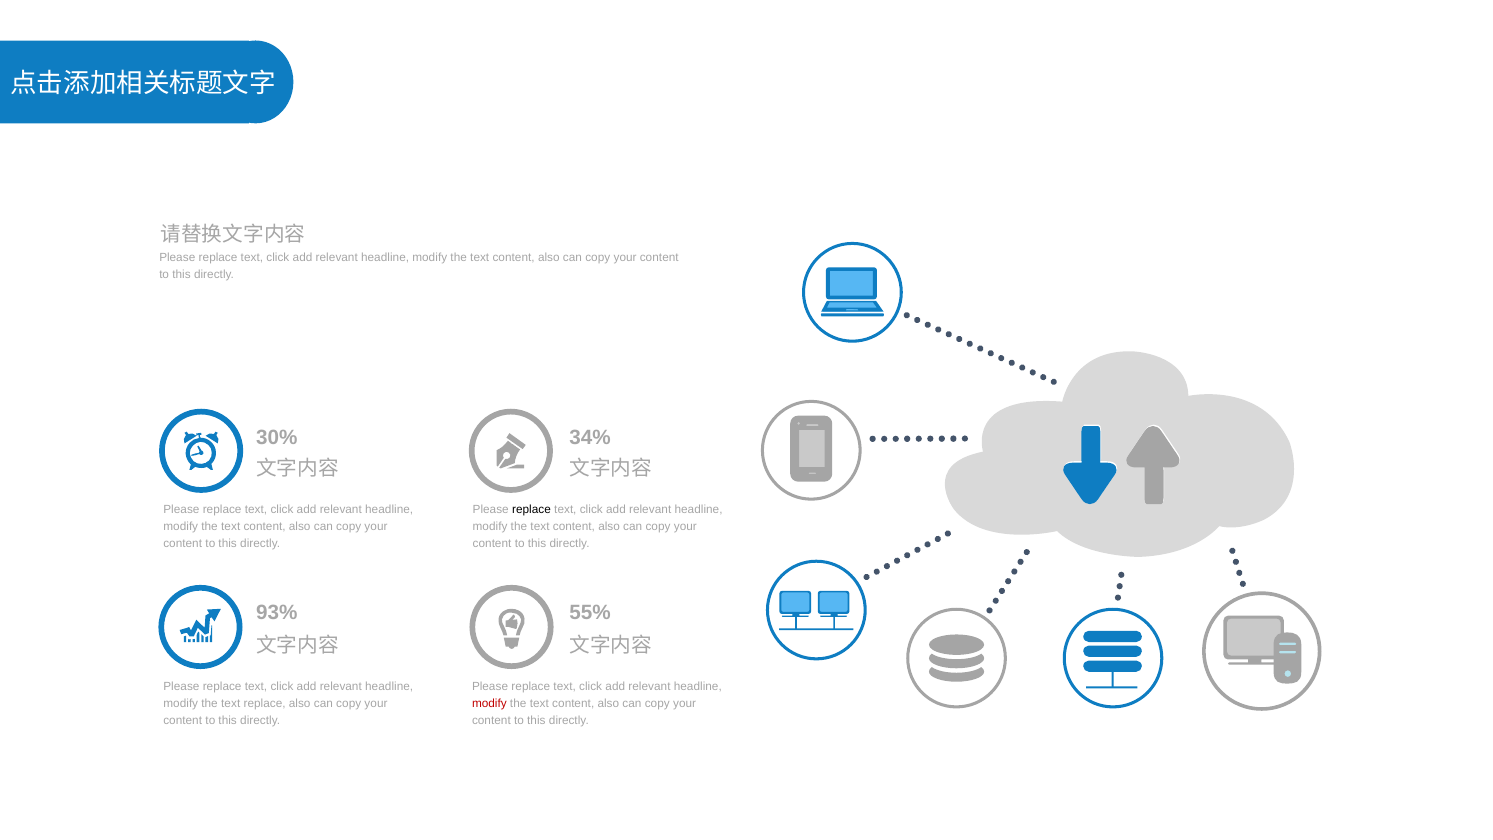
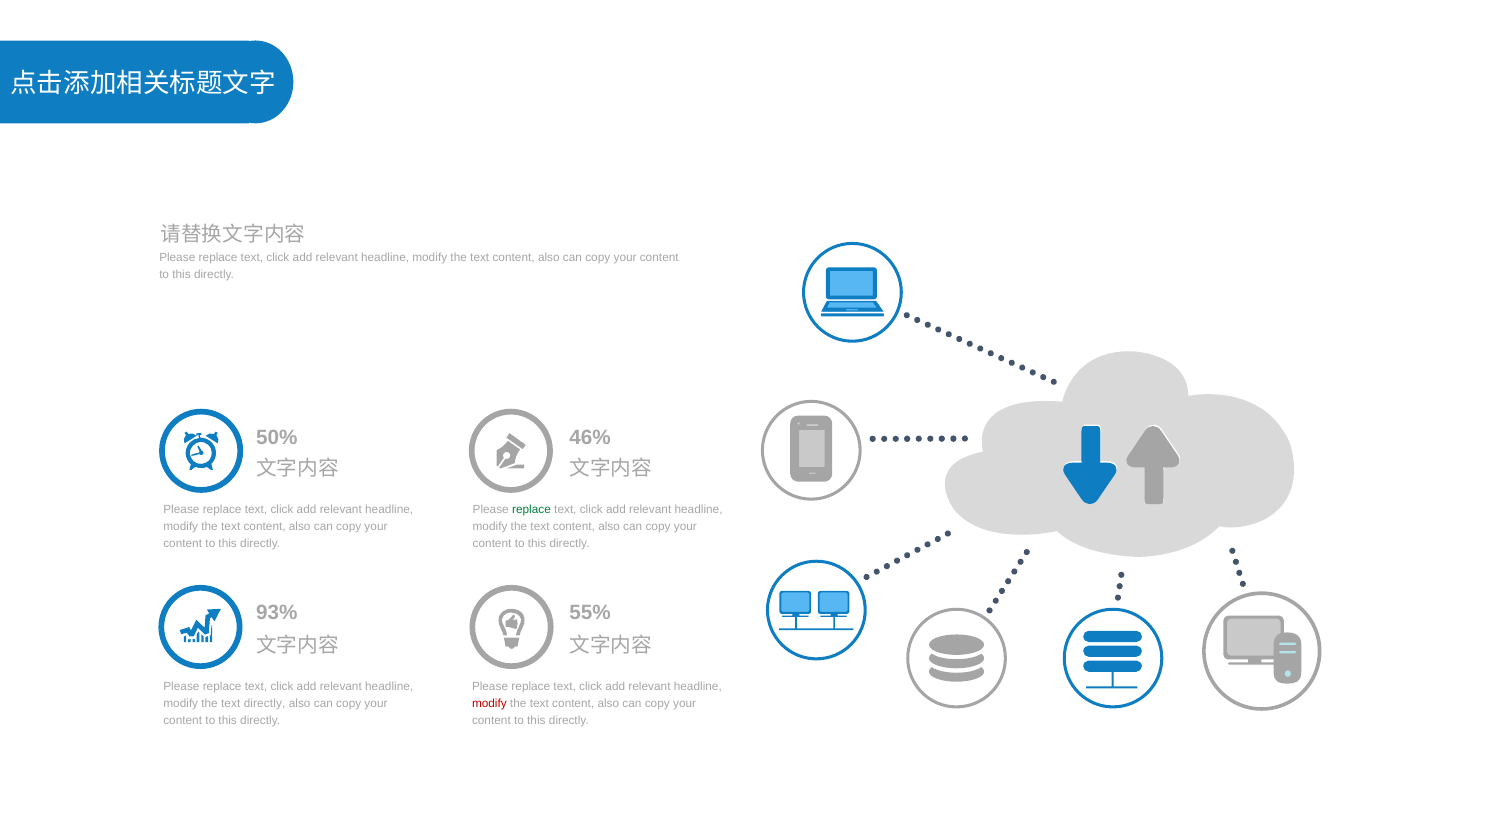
30%: 30% -> 50% (277, 437)
34%: 34% -> 46% (590, 437)
replace colour: black -> green (531, 510)
text replace: replace -> directly (265, 704)
